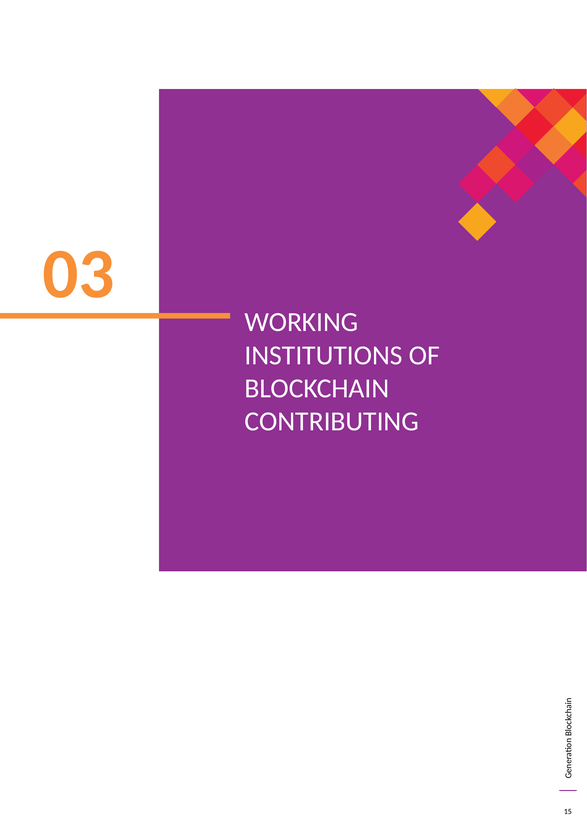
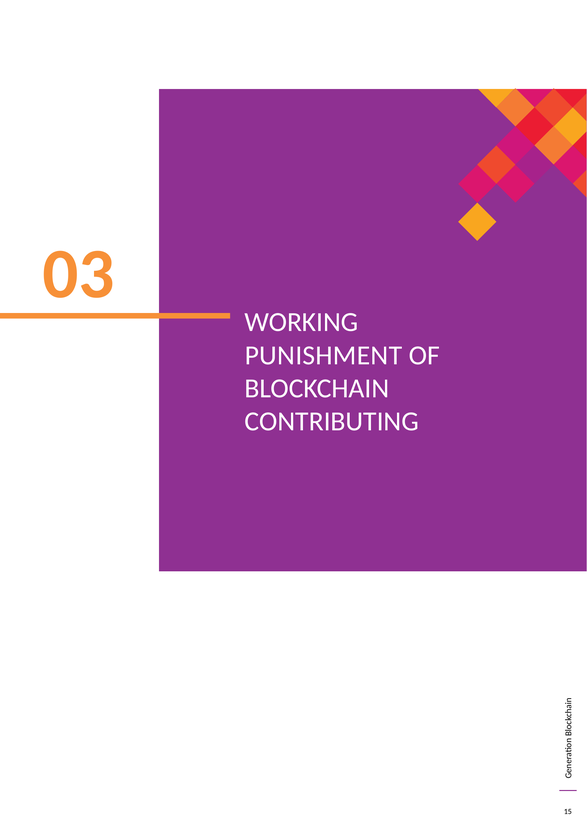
INSTITUTIONS: INSTITUTIONS -> PUNISHMENT (323, 355)
